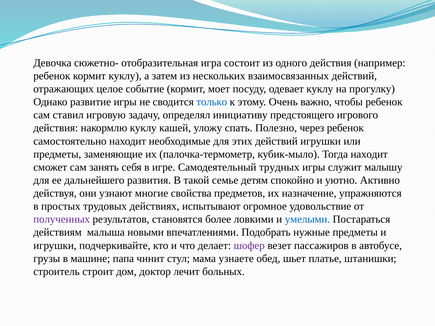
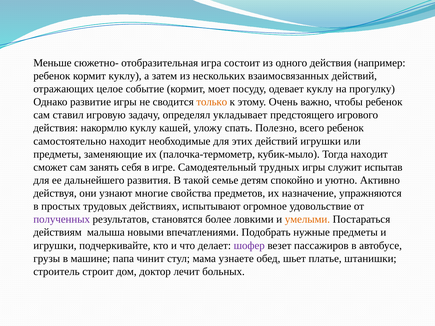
Девочка: Девочка -> Меньше (52, 63)
только colour: blue -> orange (212, 102)
инициативу: инициативу -> укладывает (240, 115)
через: через -> всего (312, 128)
малышу: малышу -> испытав (383, 167)
умелыми colour: blue -> orange (307, 220)
